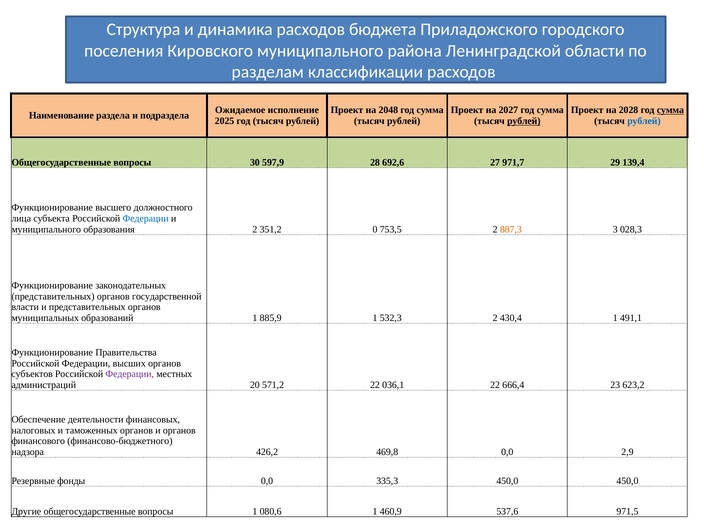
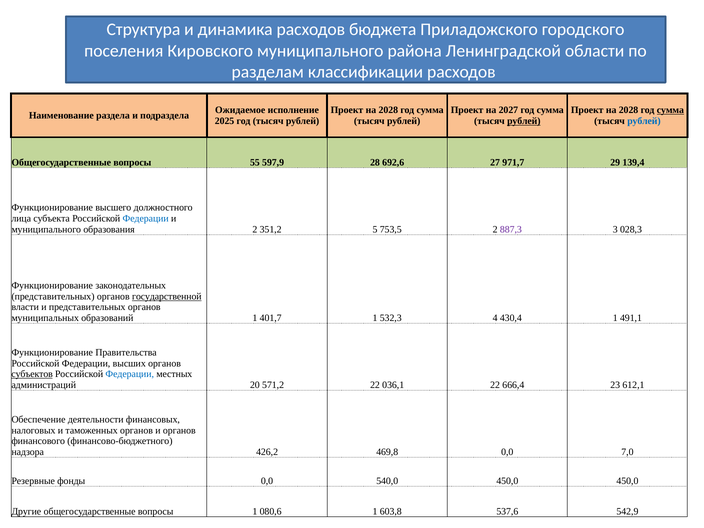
2048: 2048 -> 2028 (388, 110)
30: 30 -> 55 (255, 162)
0: 0 -> 5 (375, 229)
887,3 colour: orange -> purple (511, 229)
государственной underline: none -> present (167, 296)
885,9: 885,9 -> 401,7 (271, 318)
532,3 2: 2 -> 4 (495, 318)
субъектов underline: none -> present (32, 374)
Федерации colour: purple -> blue (130, 374)
623,2: 623,2 -> 612,1 (633, 385)
2,9: 2,9 -> 7,0 (627, 452)
335,3: 335,3 -> 540,0 (387, 481)
460,9: 460,9 -> 603,8 (391, 512)
971,5: 971,5 -> 542,9 (627, 512)
